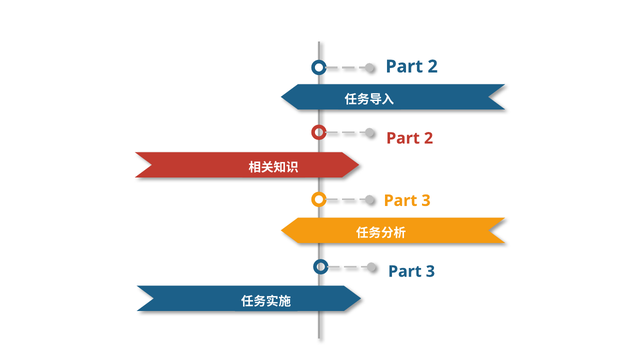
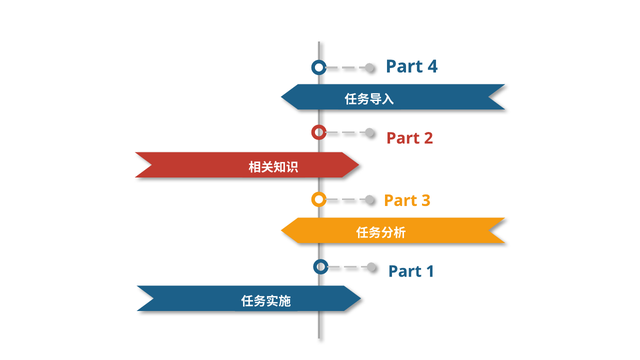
2: 2 -> 4 (433, 67)
3: 3 -> 1 (430, 271)
